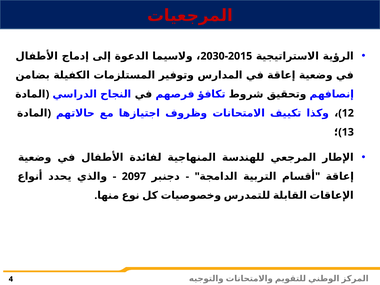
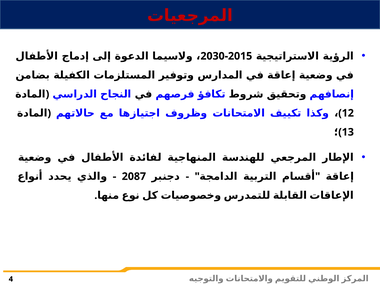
2097: 2097 -> 2087 (134, 176)
